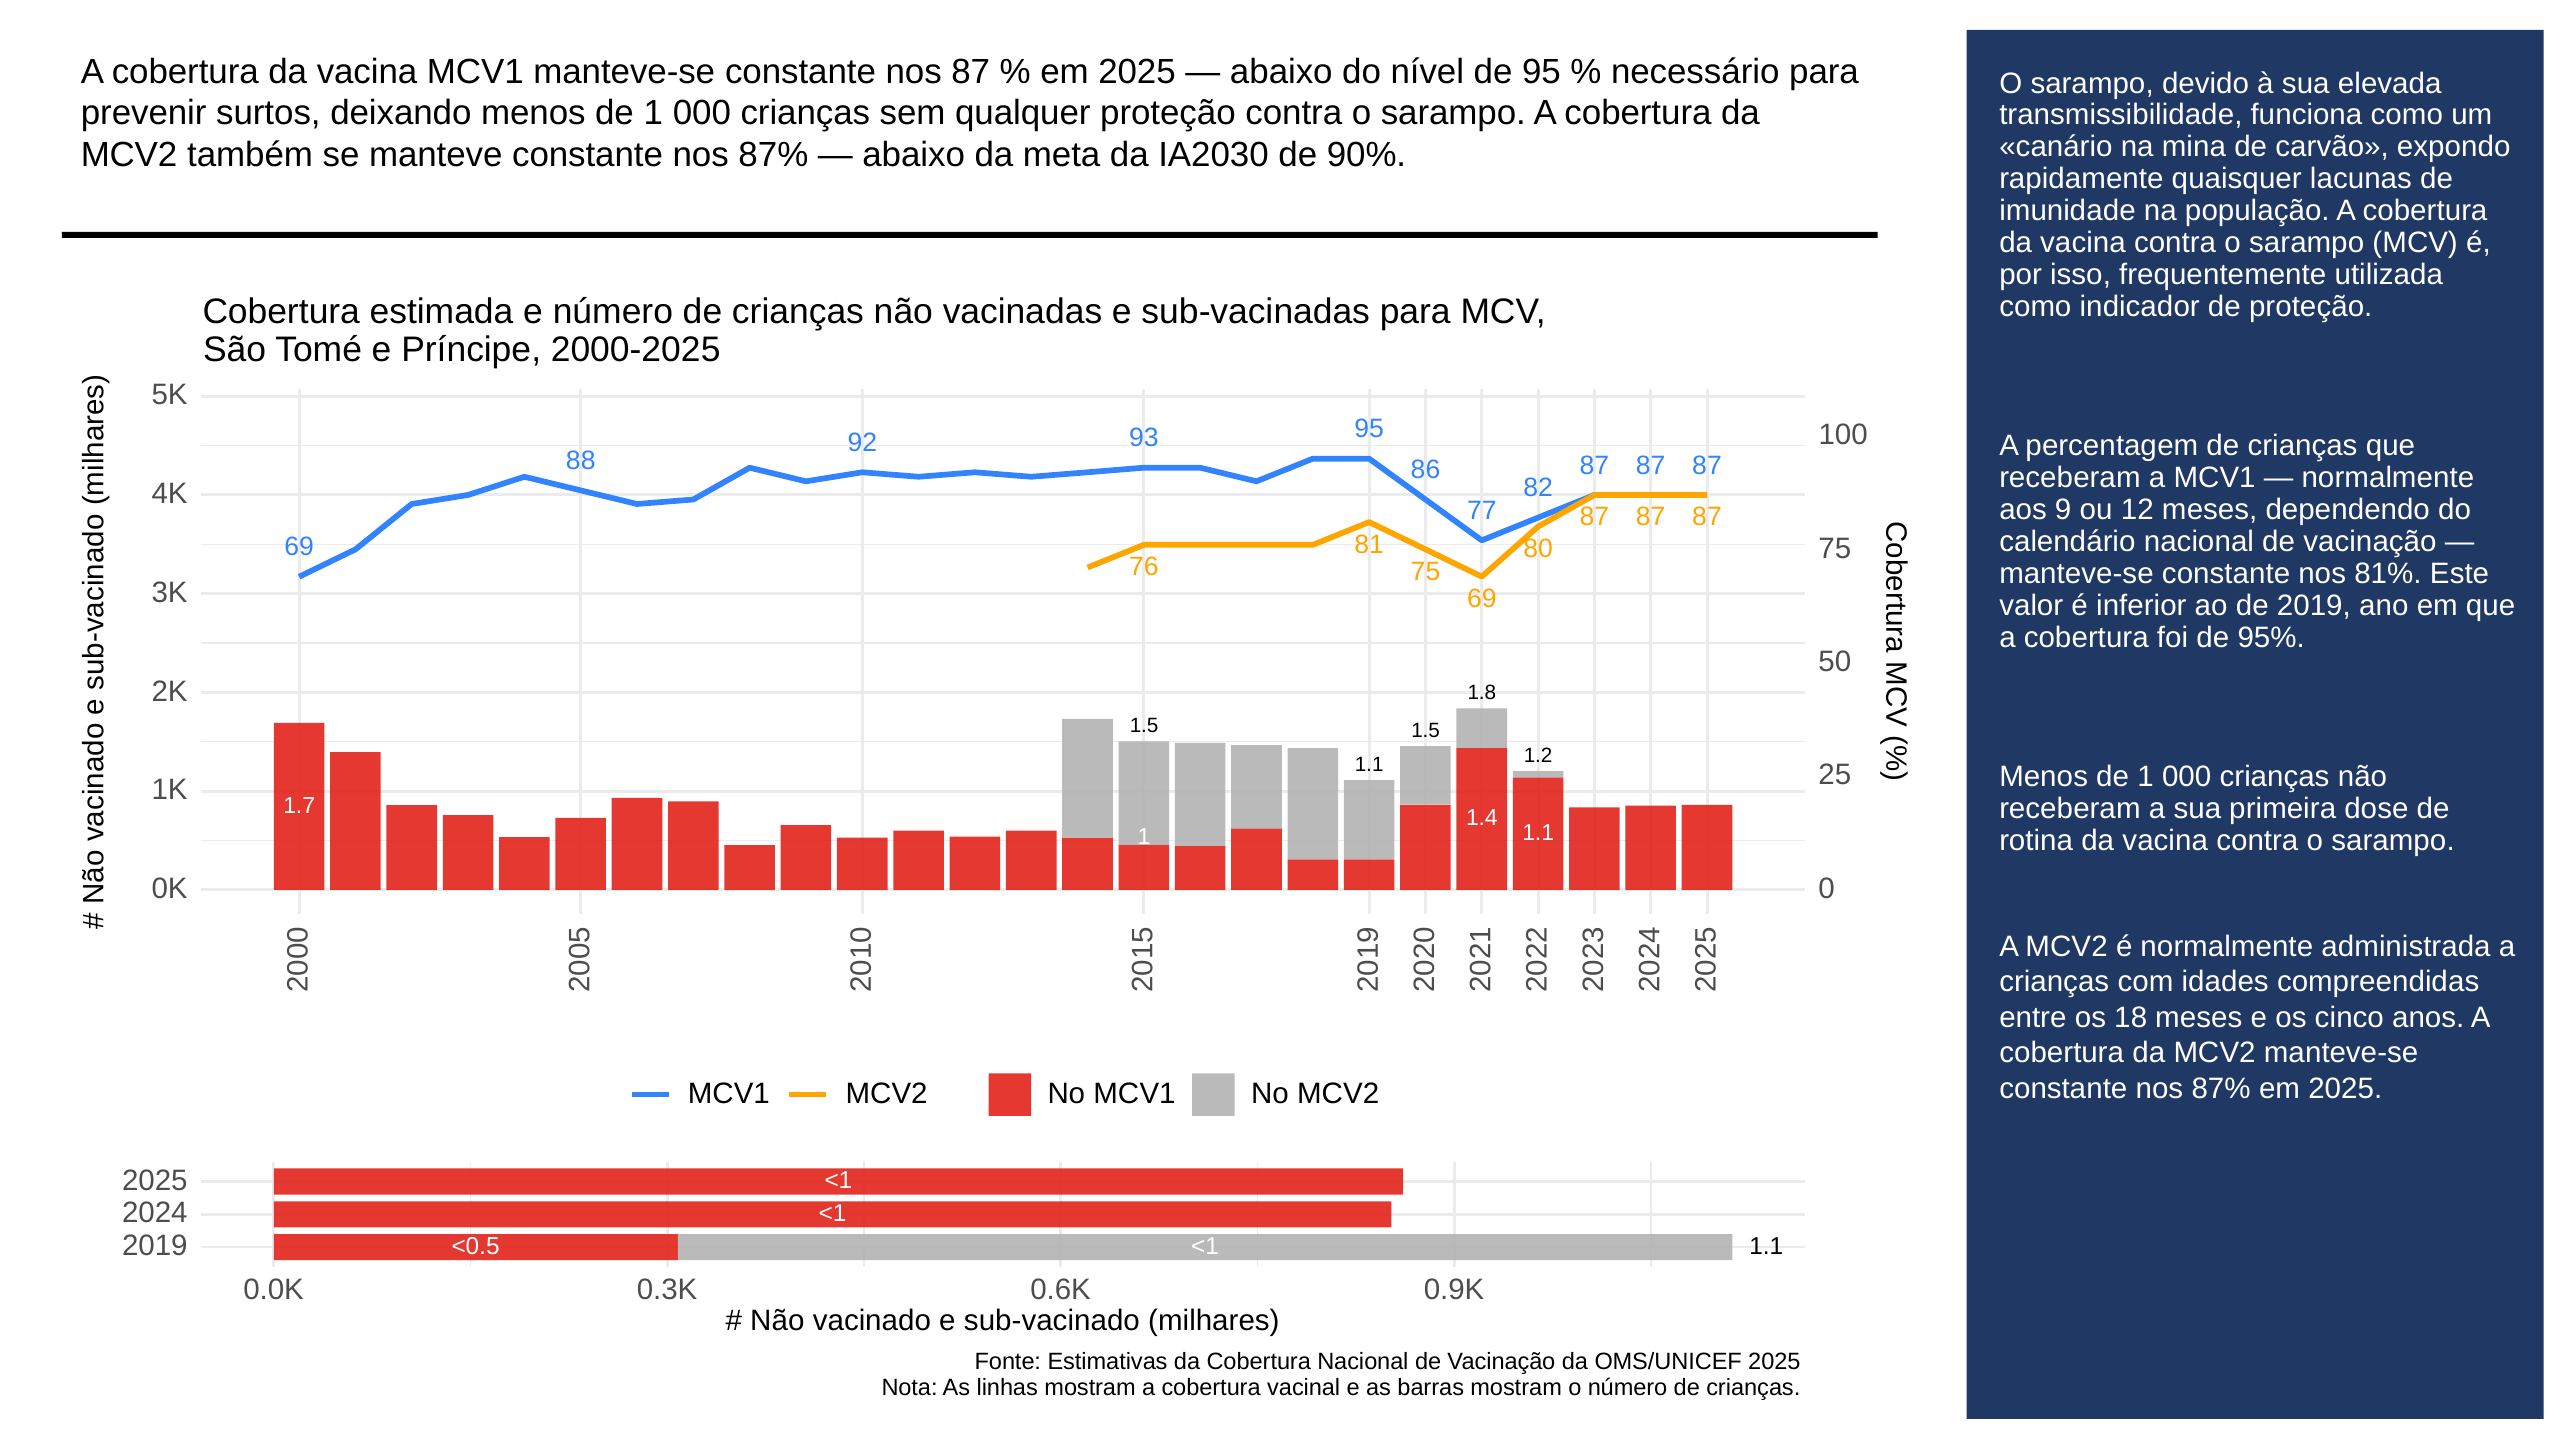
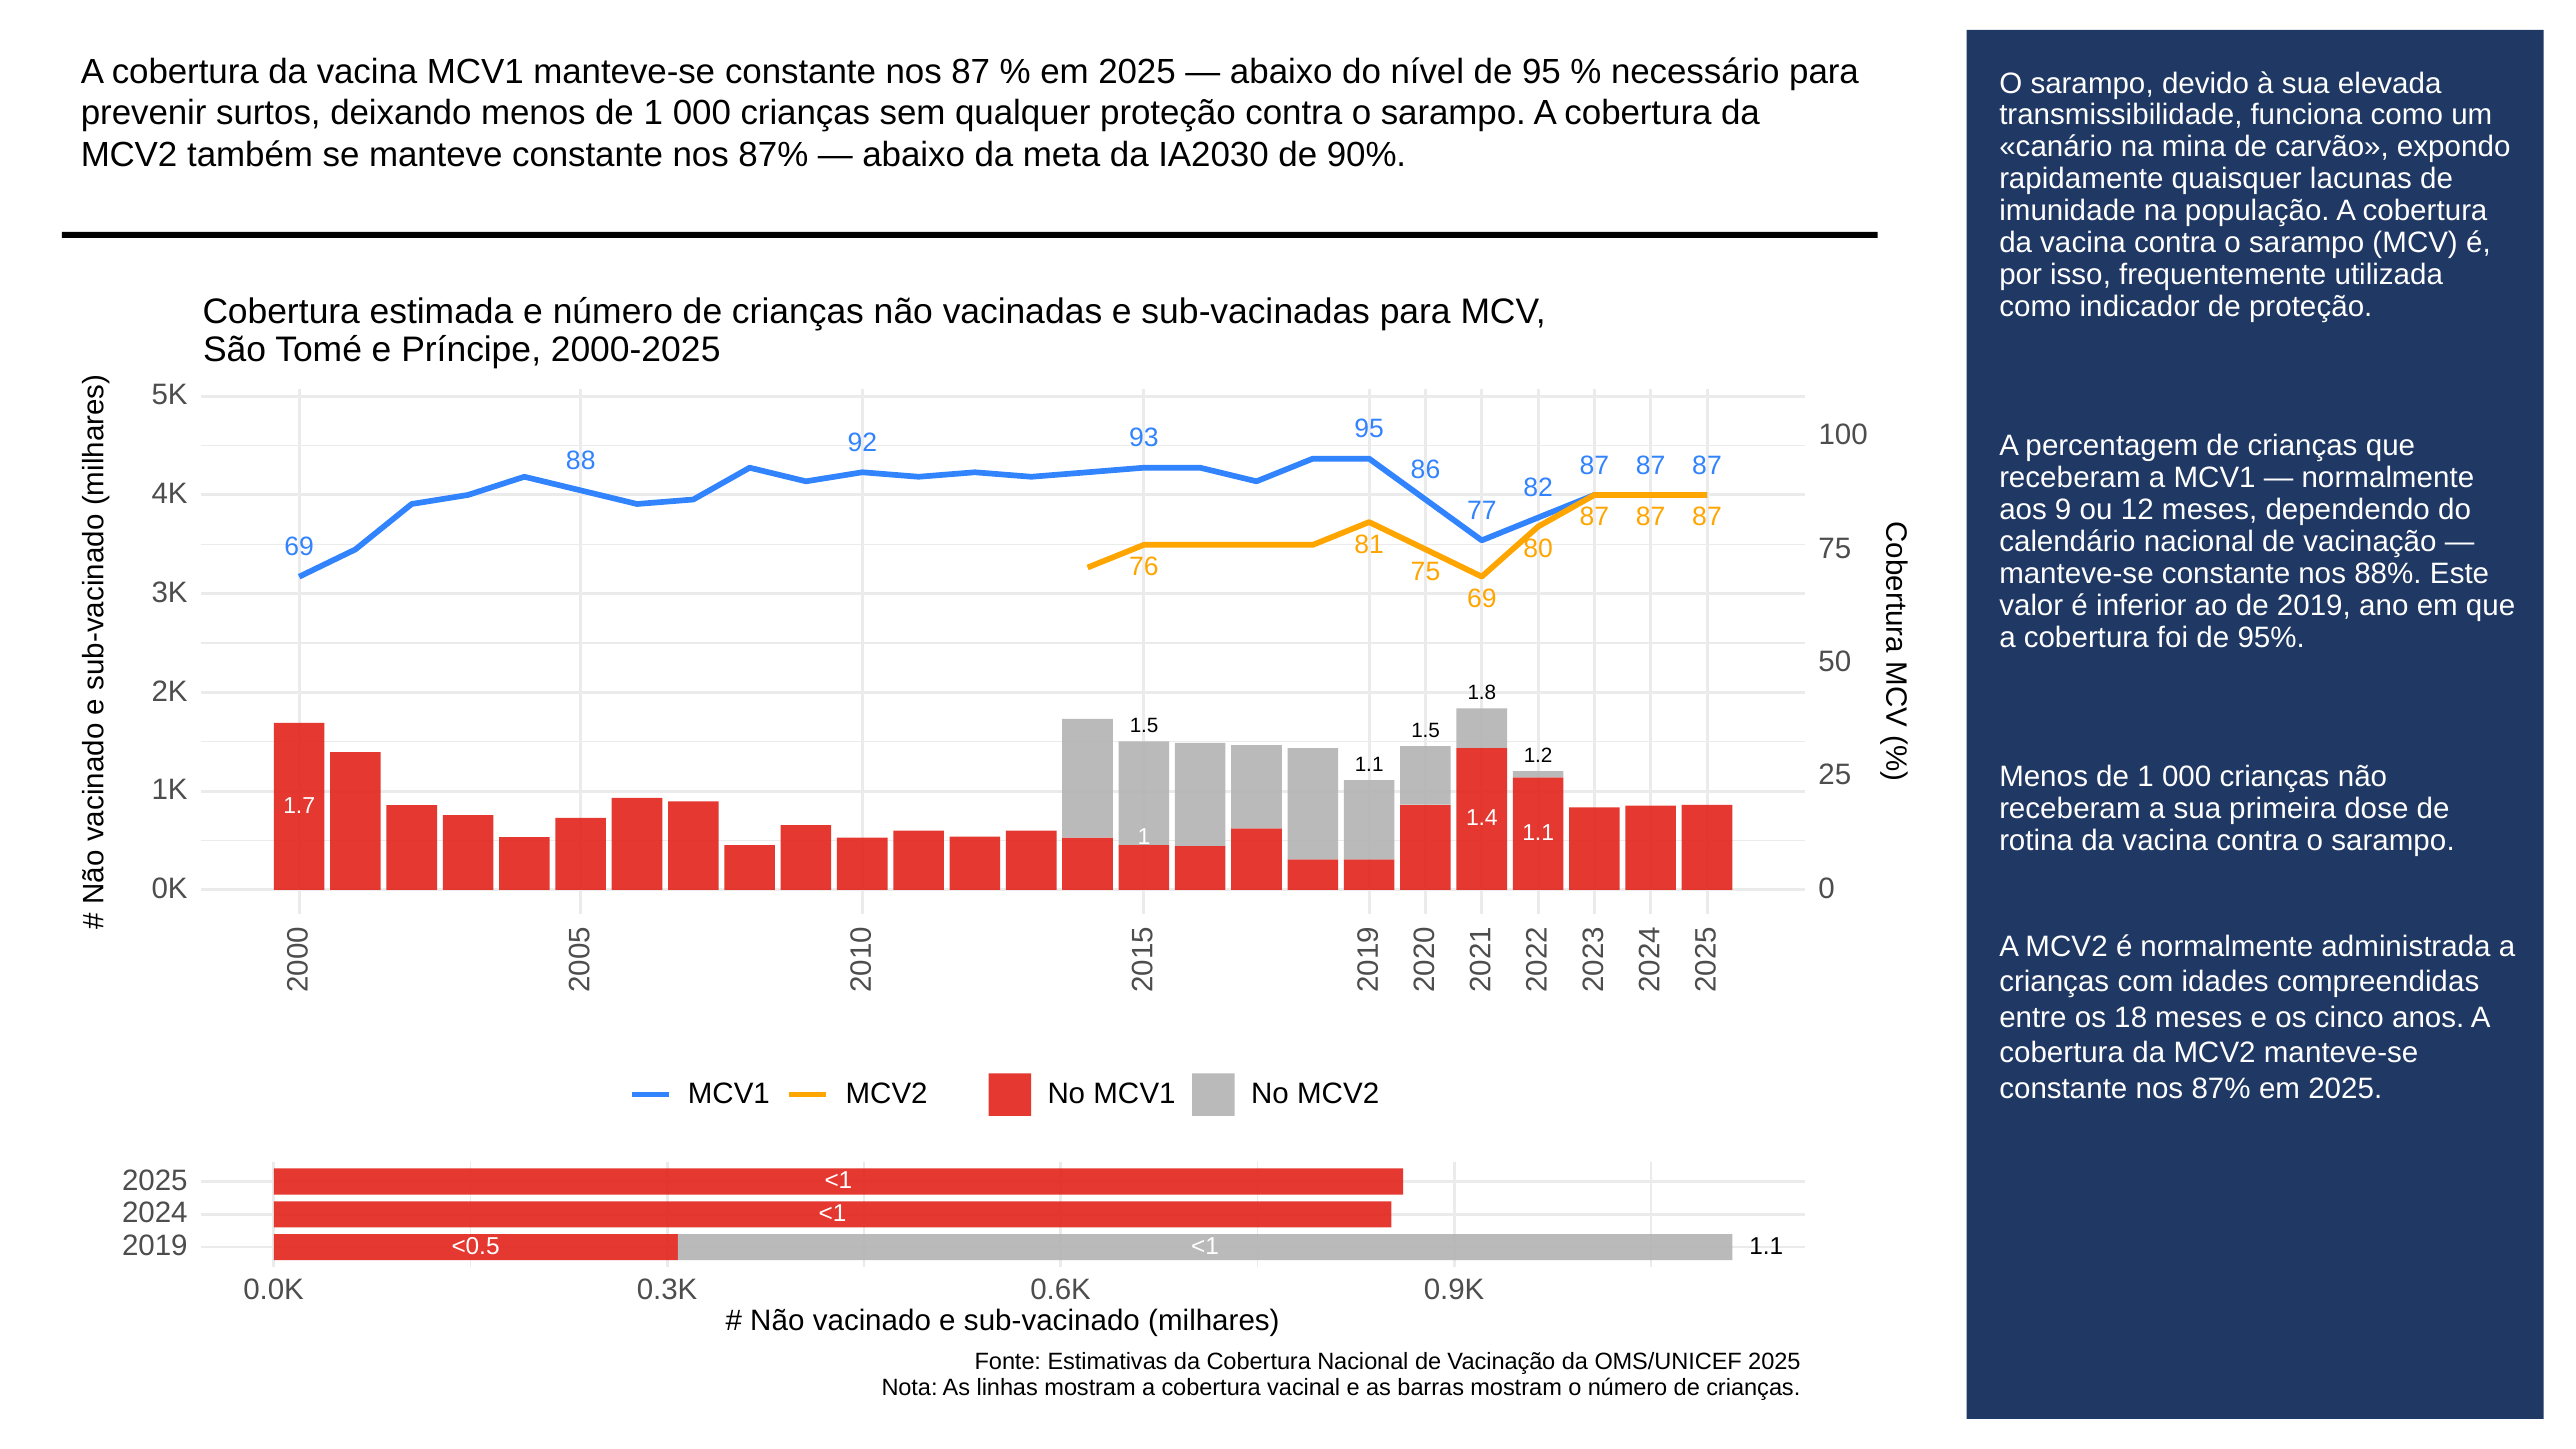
81%: 81% -> 88% (2388, 574)
